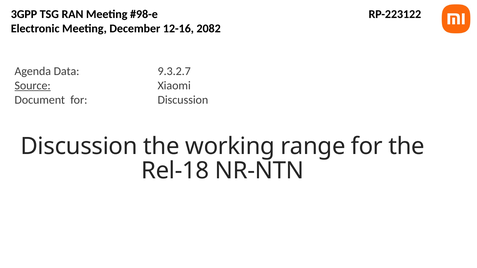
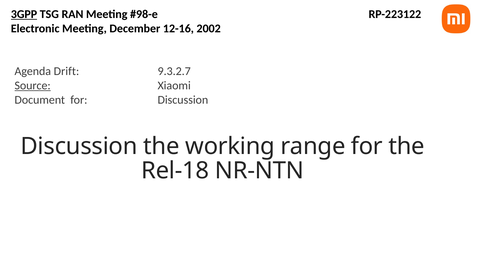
3GPP underline: none -> present (24, 14)
2082: 2082 -> 2002 (209, 28)
Data: Data -> Drift (66, 71)
